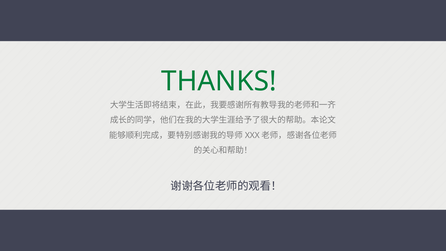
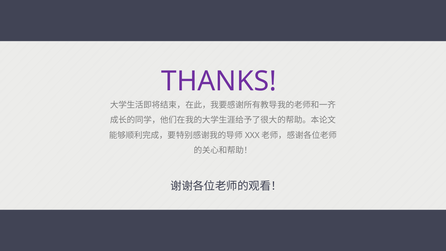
THANKS colour: green -> purple (219, 81)
